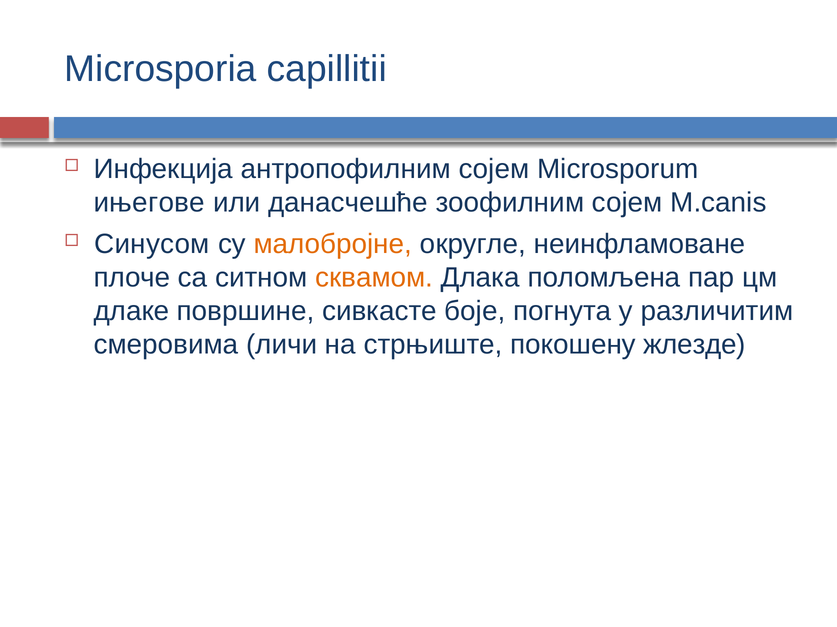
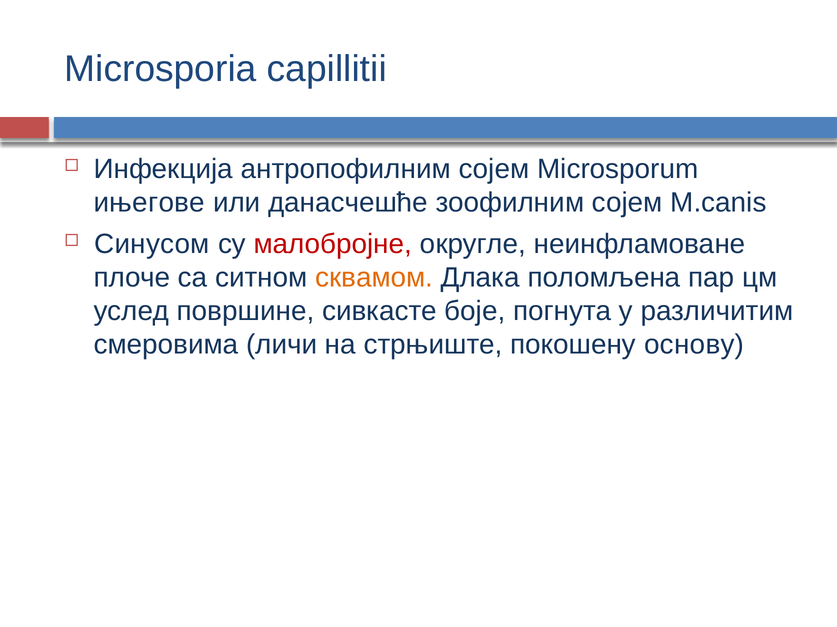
малобројне colour: orange -> red (333, 244)
длаке: длаке -> услед (131, 311)
жлезде: жлезде -> основу (694, 345)
